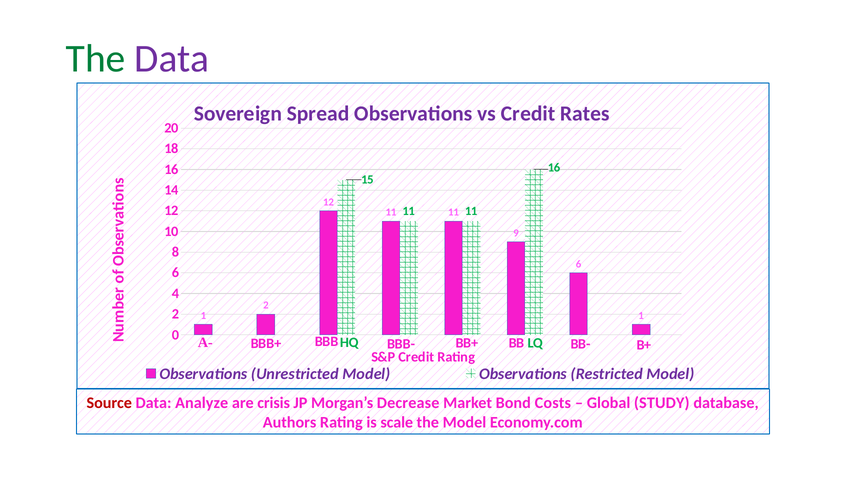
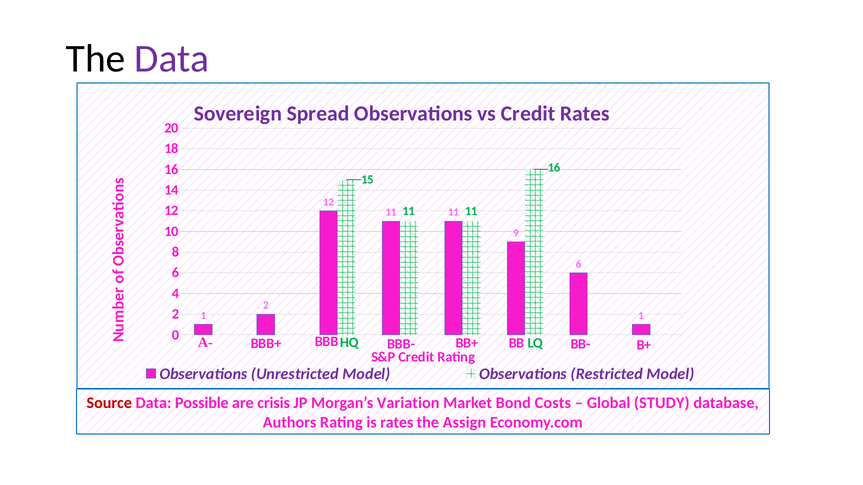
The colour: green -> black (96, 59)
Analyze: Analyze -> Possible (202, 403)
Decrease: Decrease -> Variation (408, 403)
is scale: scale -> rates (397, 423)
the Model: Model -> Assign (464, 423)
